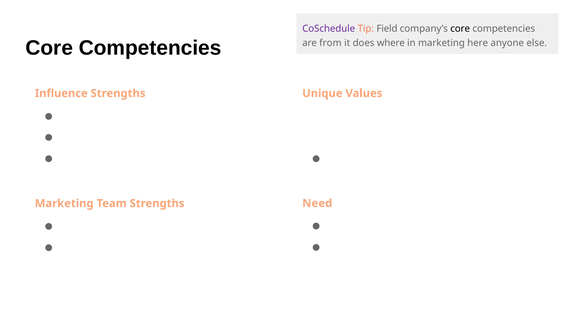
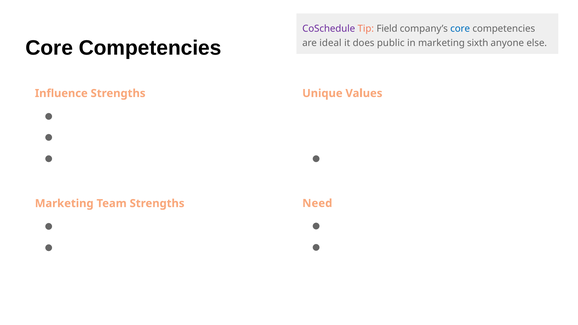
core colour: black -> blue (460, 29)
from: from -> ideal (330, 43)
where: where -> public (391, 43)
here: here -> sixth (478, 43)
